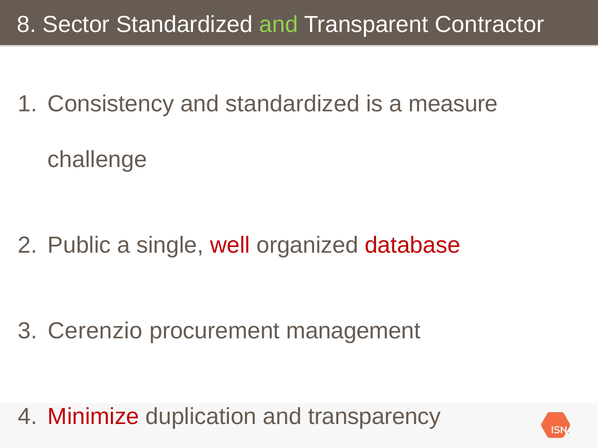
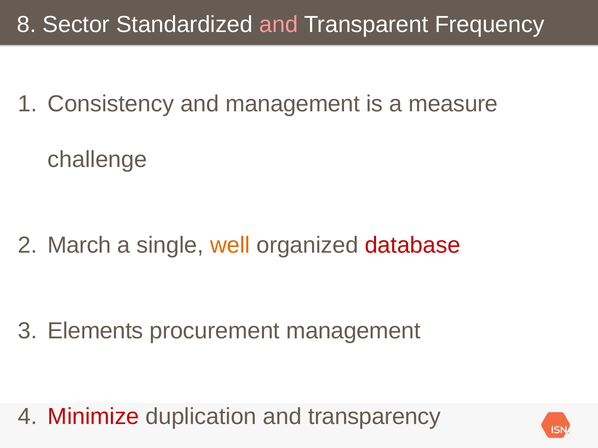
and colour: light green -> pink (279, 24)
Contractor: Contractor -> Frequency (490, 24)
and standardized: standardized -> management (293, 104)
Public: Public -> March (79, 245)
well colour: red -> orange (230, 245)
Cerenzio: Cerenzio -> Elements (95, 331)
